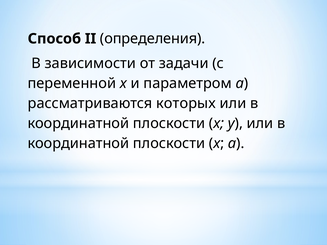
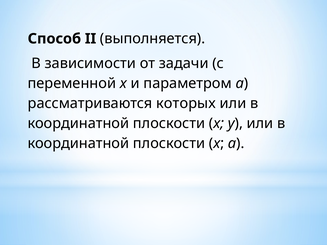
определения: определения -> выполняется (153, 39)
